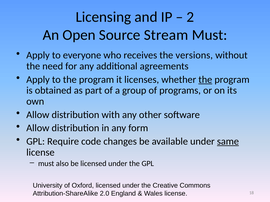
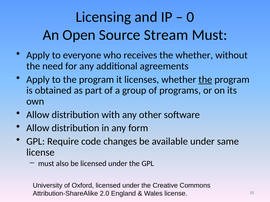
2: 2 -> 0 (190, 17)
the versions: versions -> whether (194, 55)
same underline: present -> none (228, 142)
